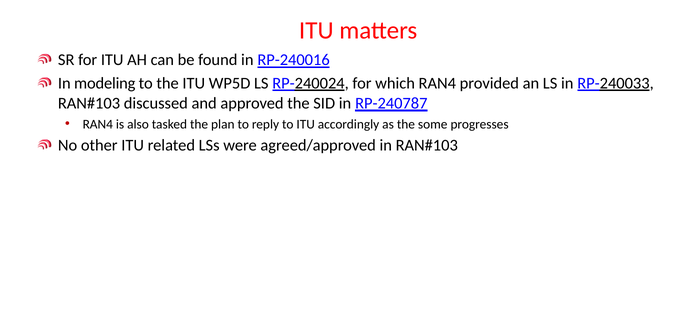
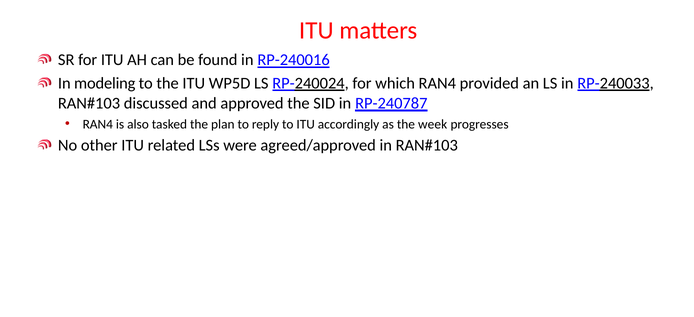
some: some -> week (433, 124)
